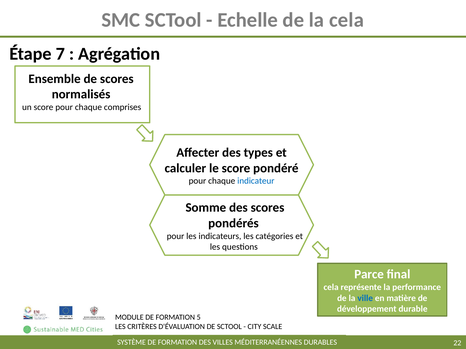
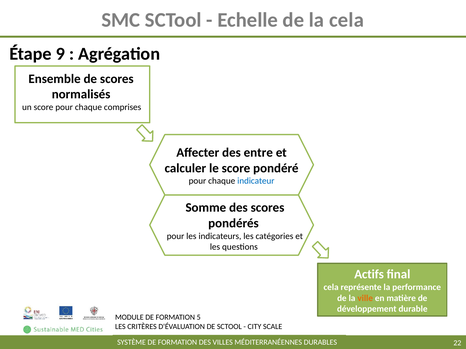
7: 7 -> 9 (60, 54)
types: types -> entre (258, 153)
Parce: Parce -> Actifs (369, 275)
ville colour: blue -> orange (365, 298)
